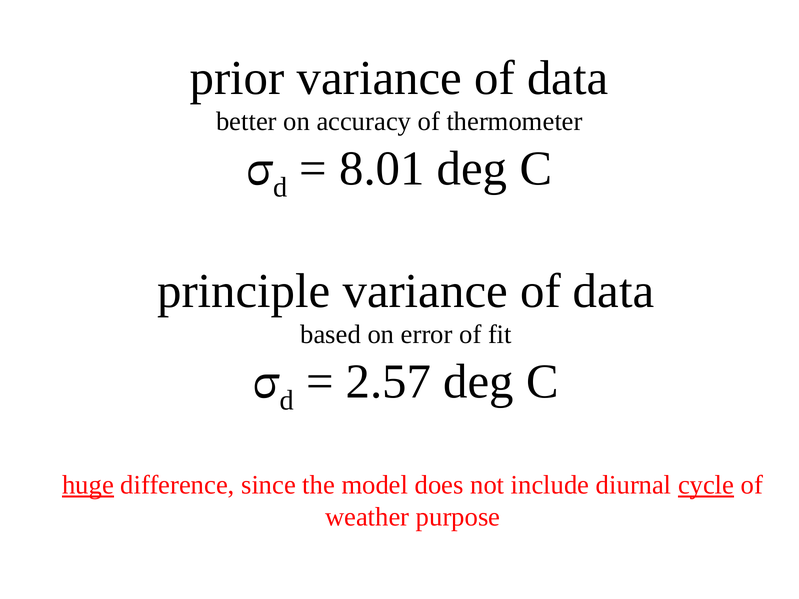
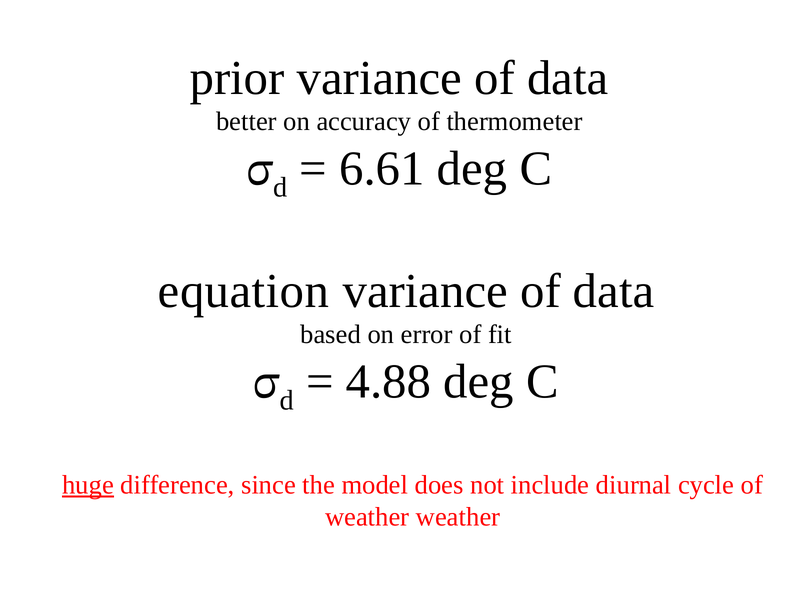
8.01: 8.01 -> 6.61 (382, 168)
principle: principle -> equation (244, 291)
2.57: 2.57 -> 4.88 (389, 382)
cycle underline: present -> none (706, 485)
weather purpose: purpose -> weather (458, 517)
